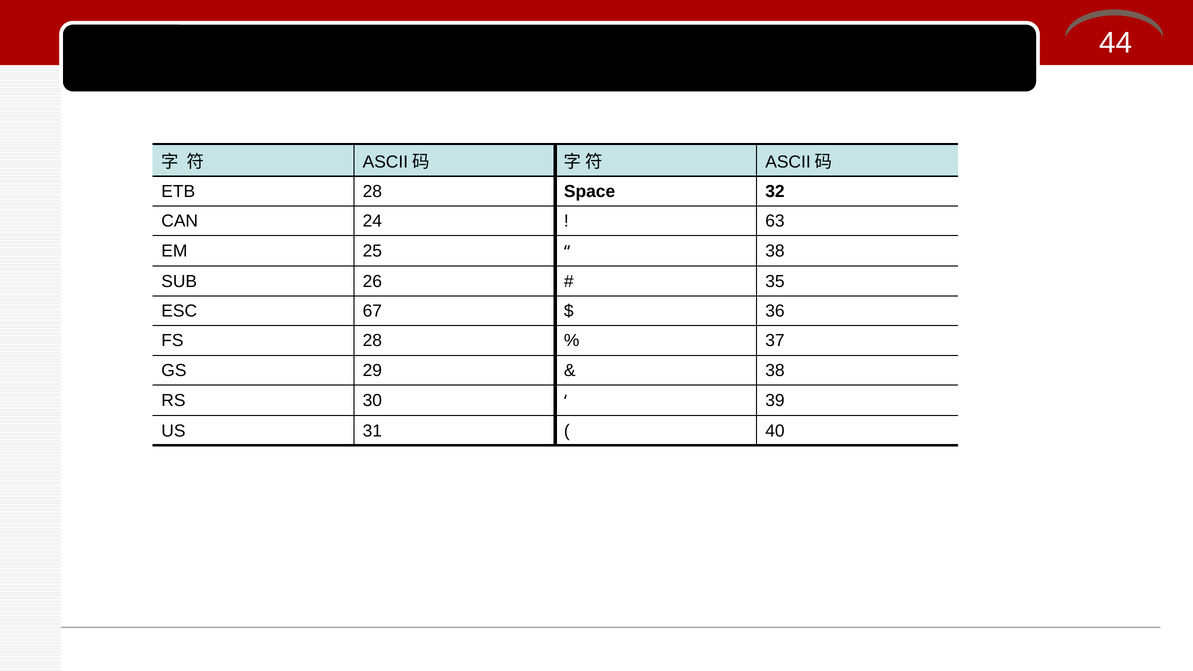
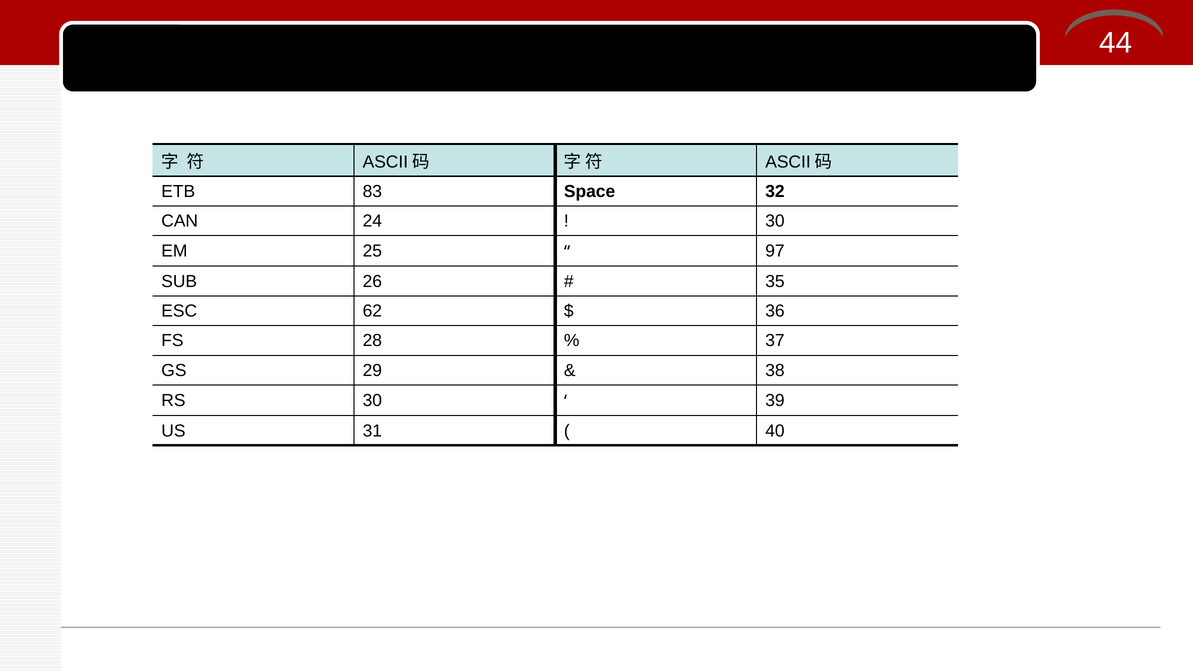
ETB 28: 28 -> 83 (372, 191)
63: 63 -> 30 (775, 221)
38: 38 -> 97 (775, 251)
67: 67 -> 62 (372, 311)
